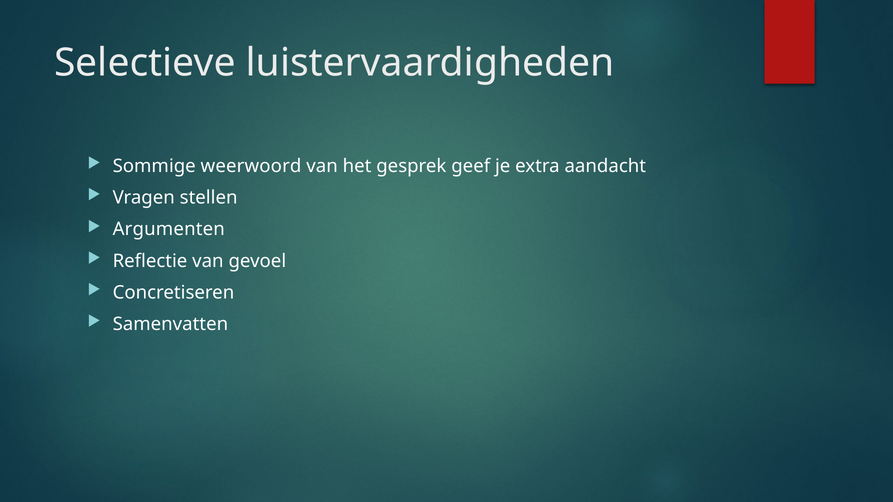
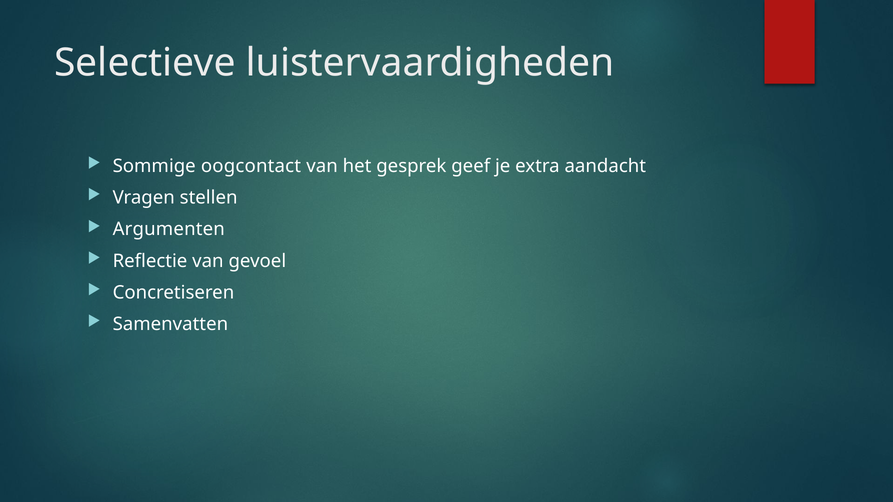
weerwoord: weerwoord -> oogcontact (251, 166)
